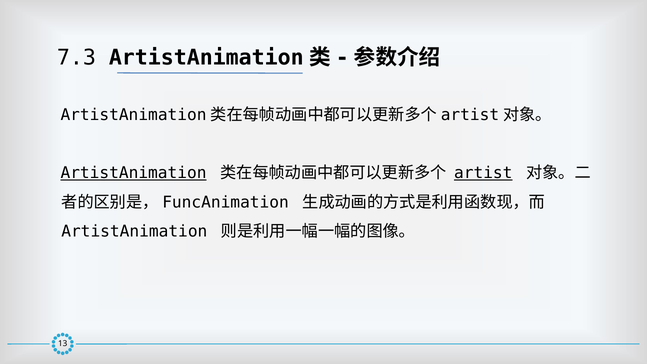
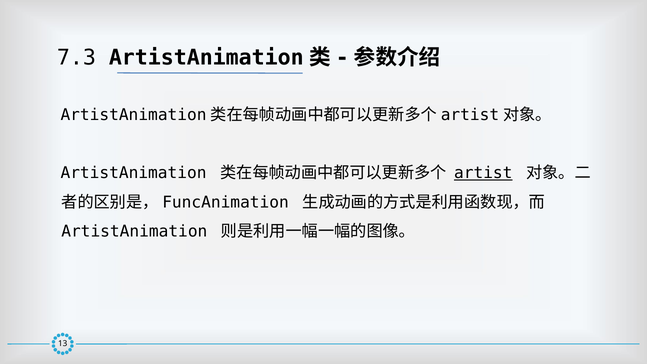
ArtistAnimation underline: present -> none (134, 173)
